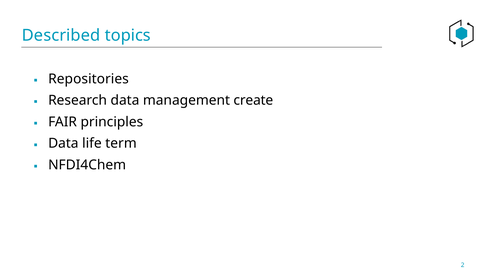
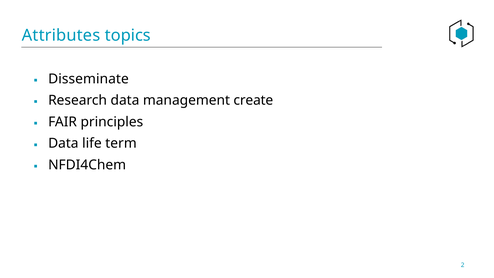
Described: Described -> Attributes (61, 35)
Repositories: Repositories -> Disseminate (88, 79)
